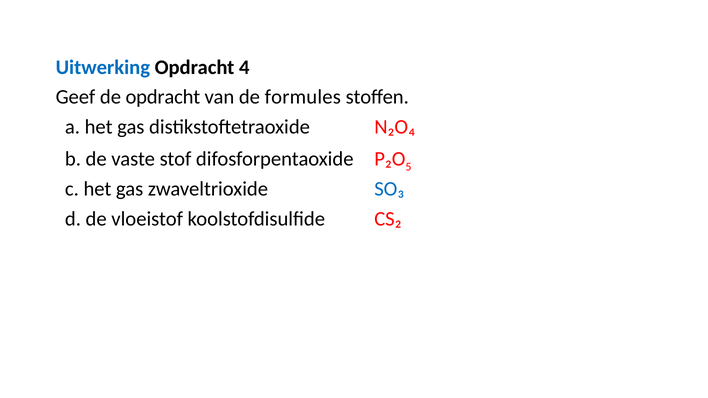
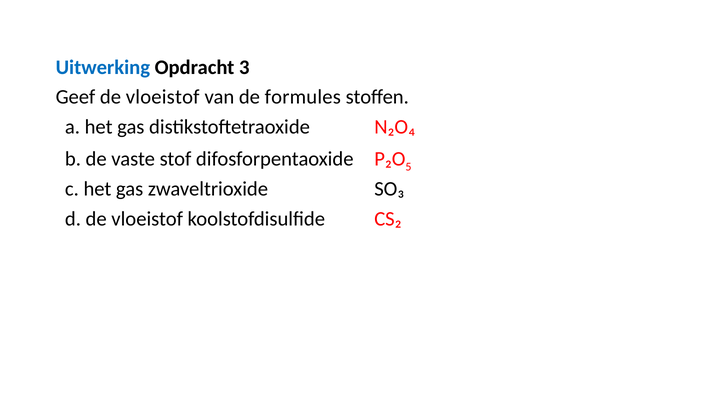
4: 4 -> 3 (244, 67)
Geef de opdracht: opdracht -> vloeistof (163, 97)
SO₃ colour: blue -> black (389, 189)
